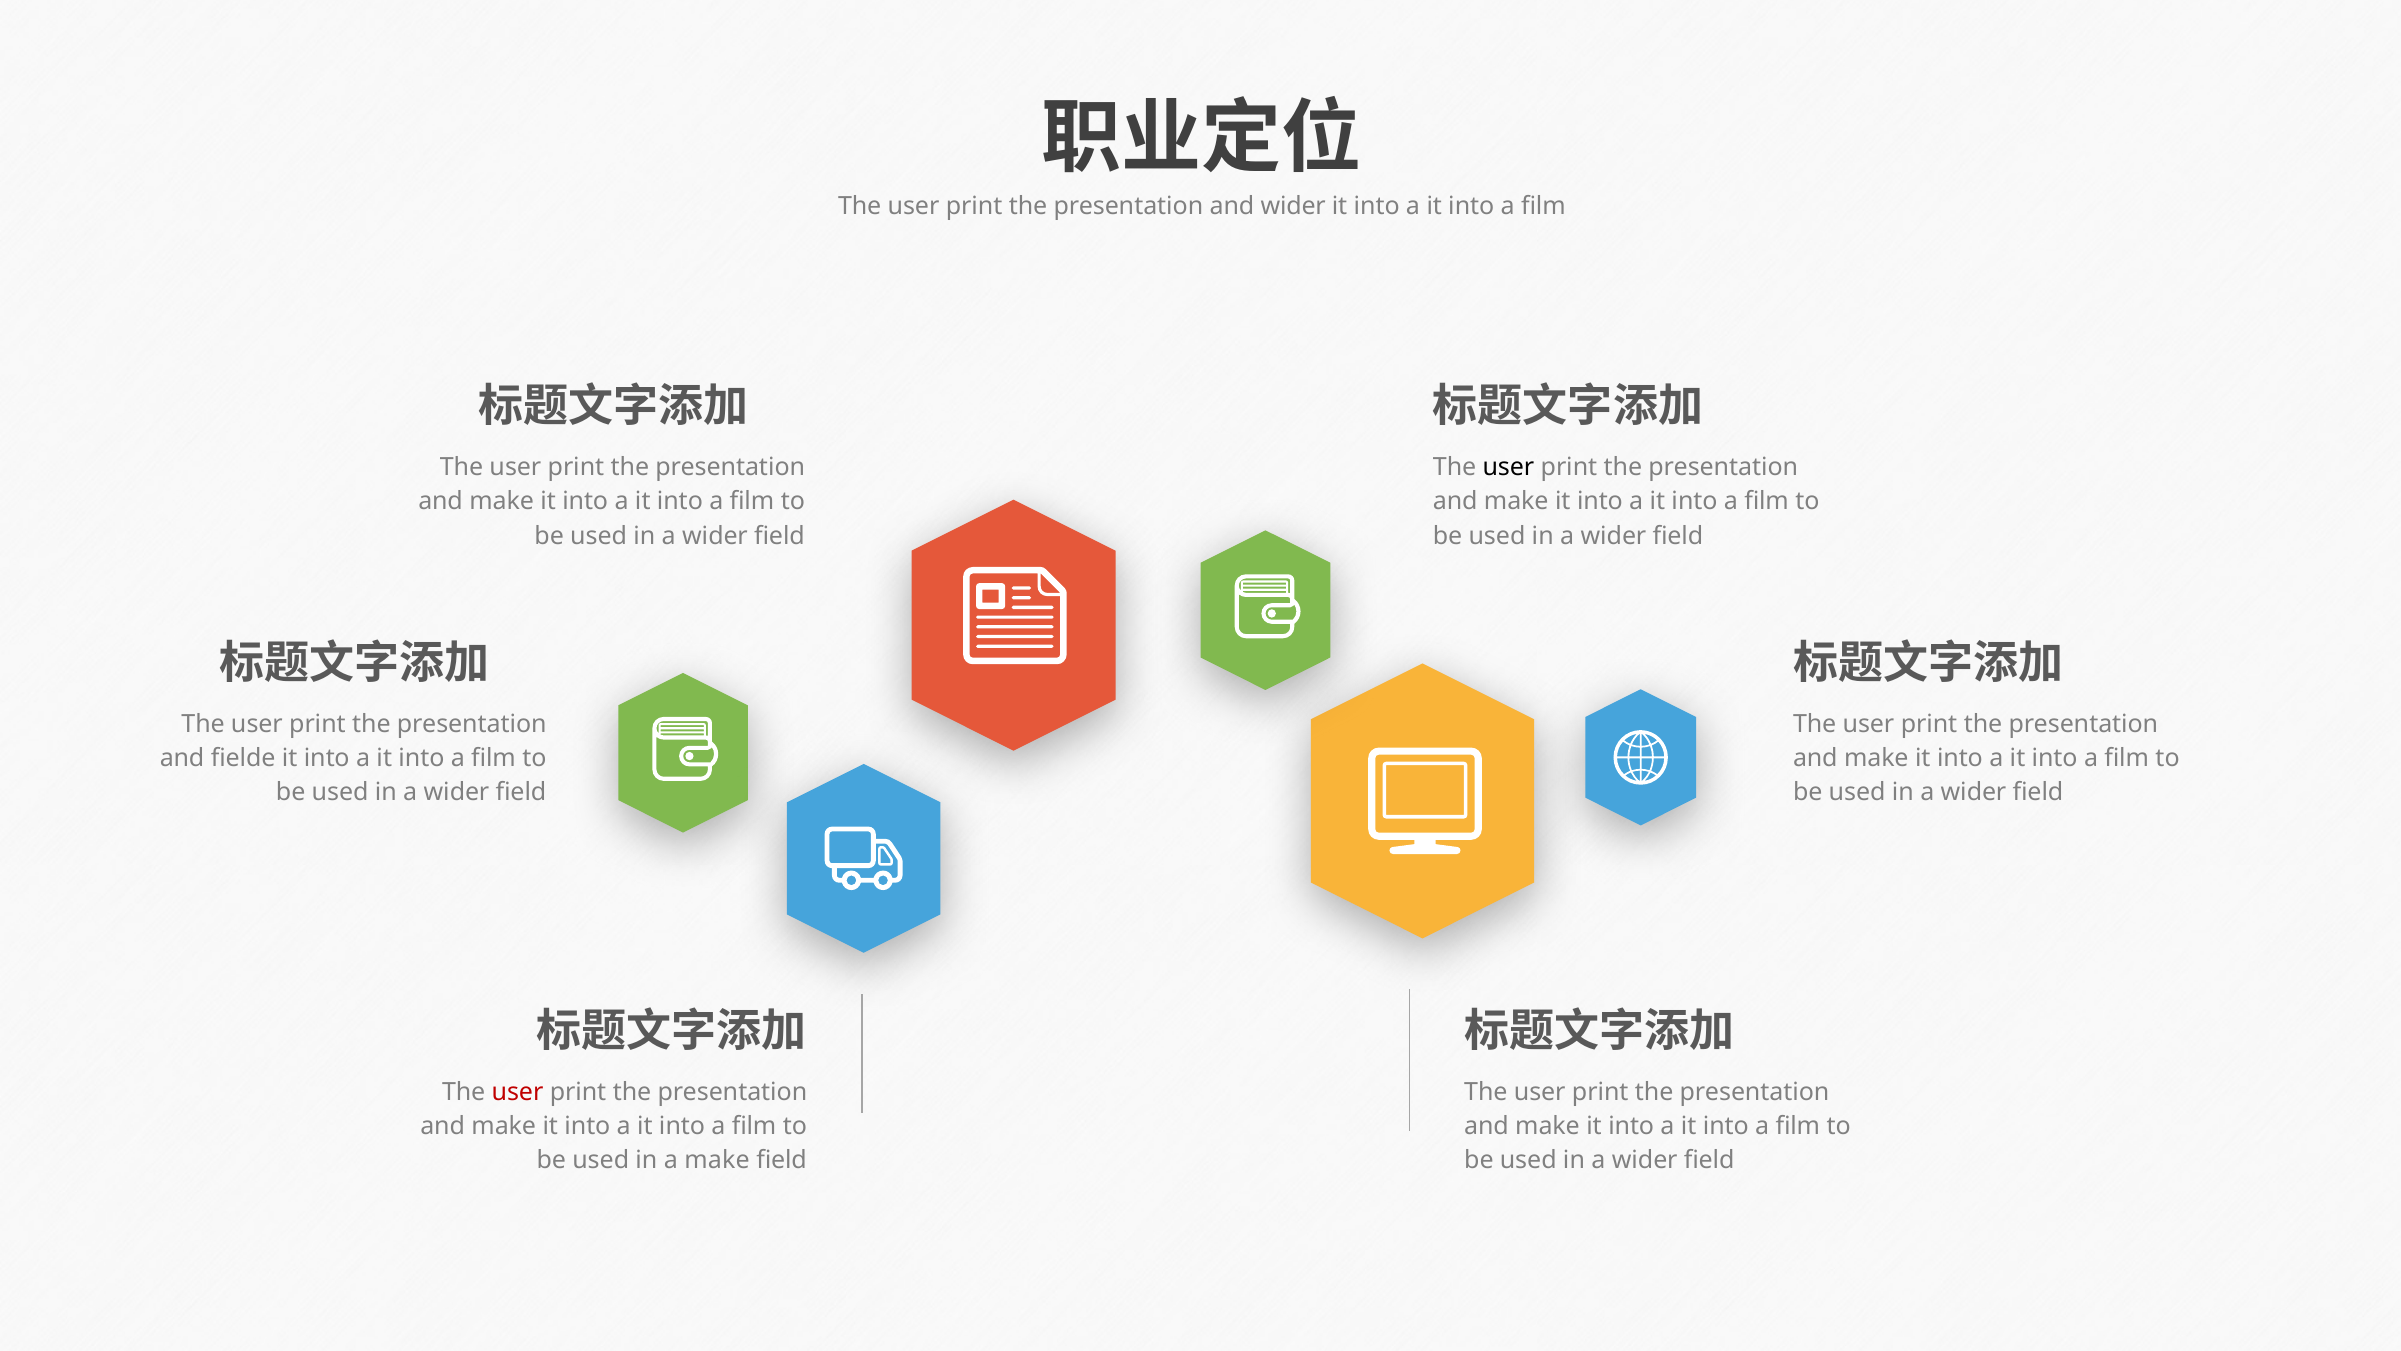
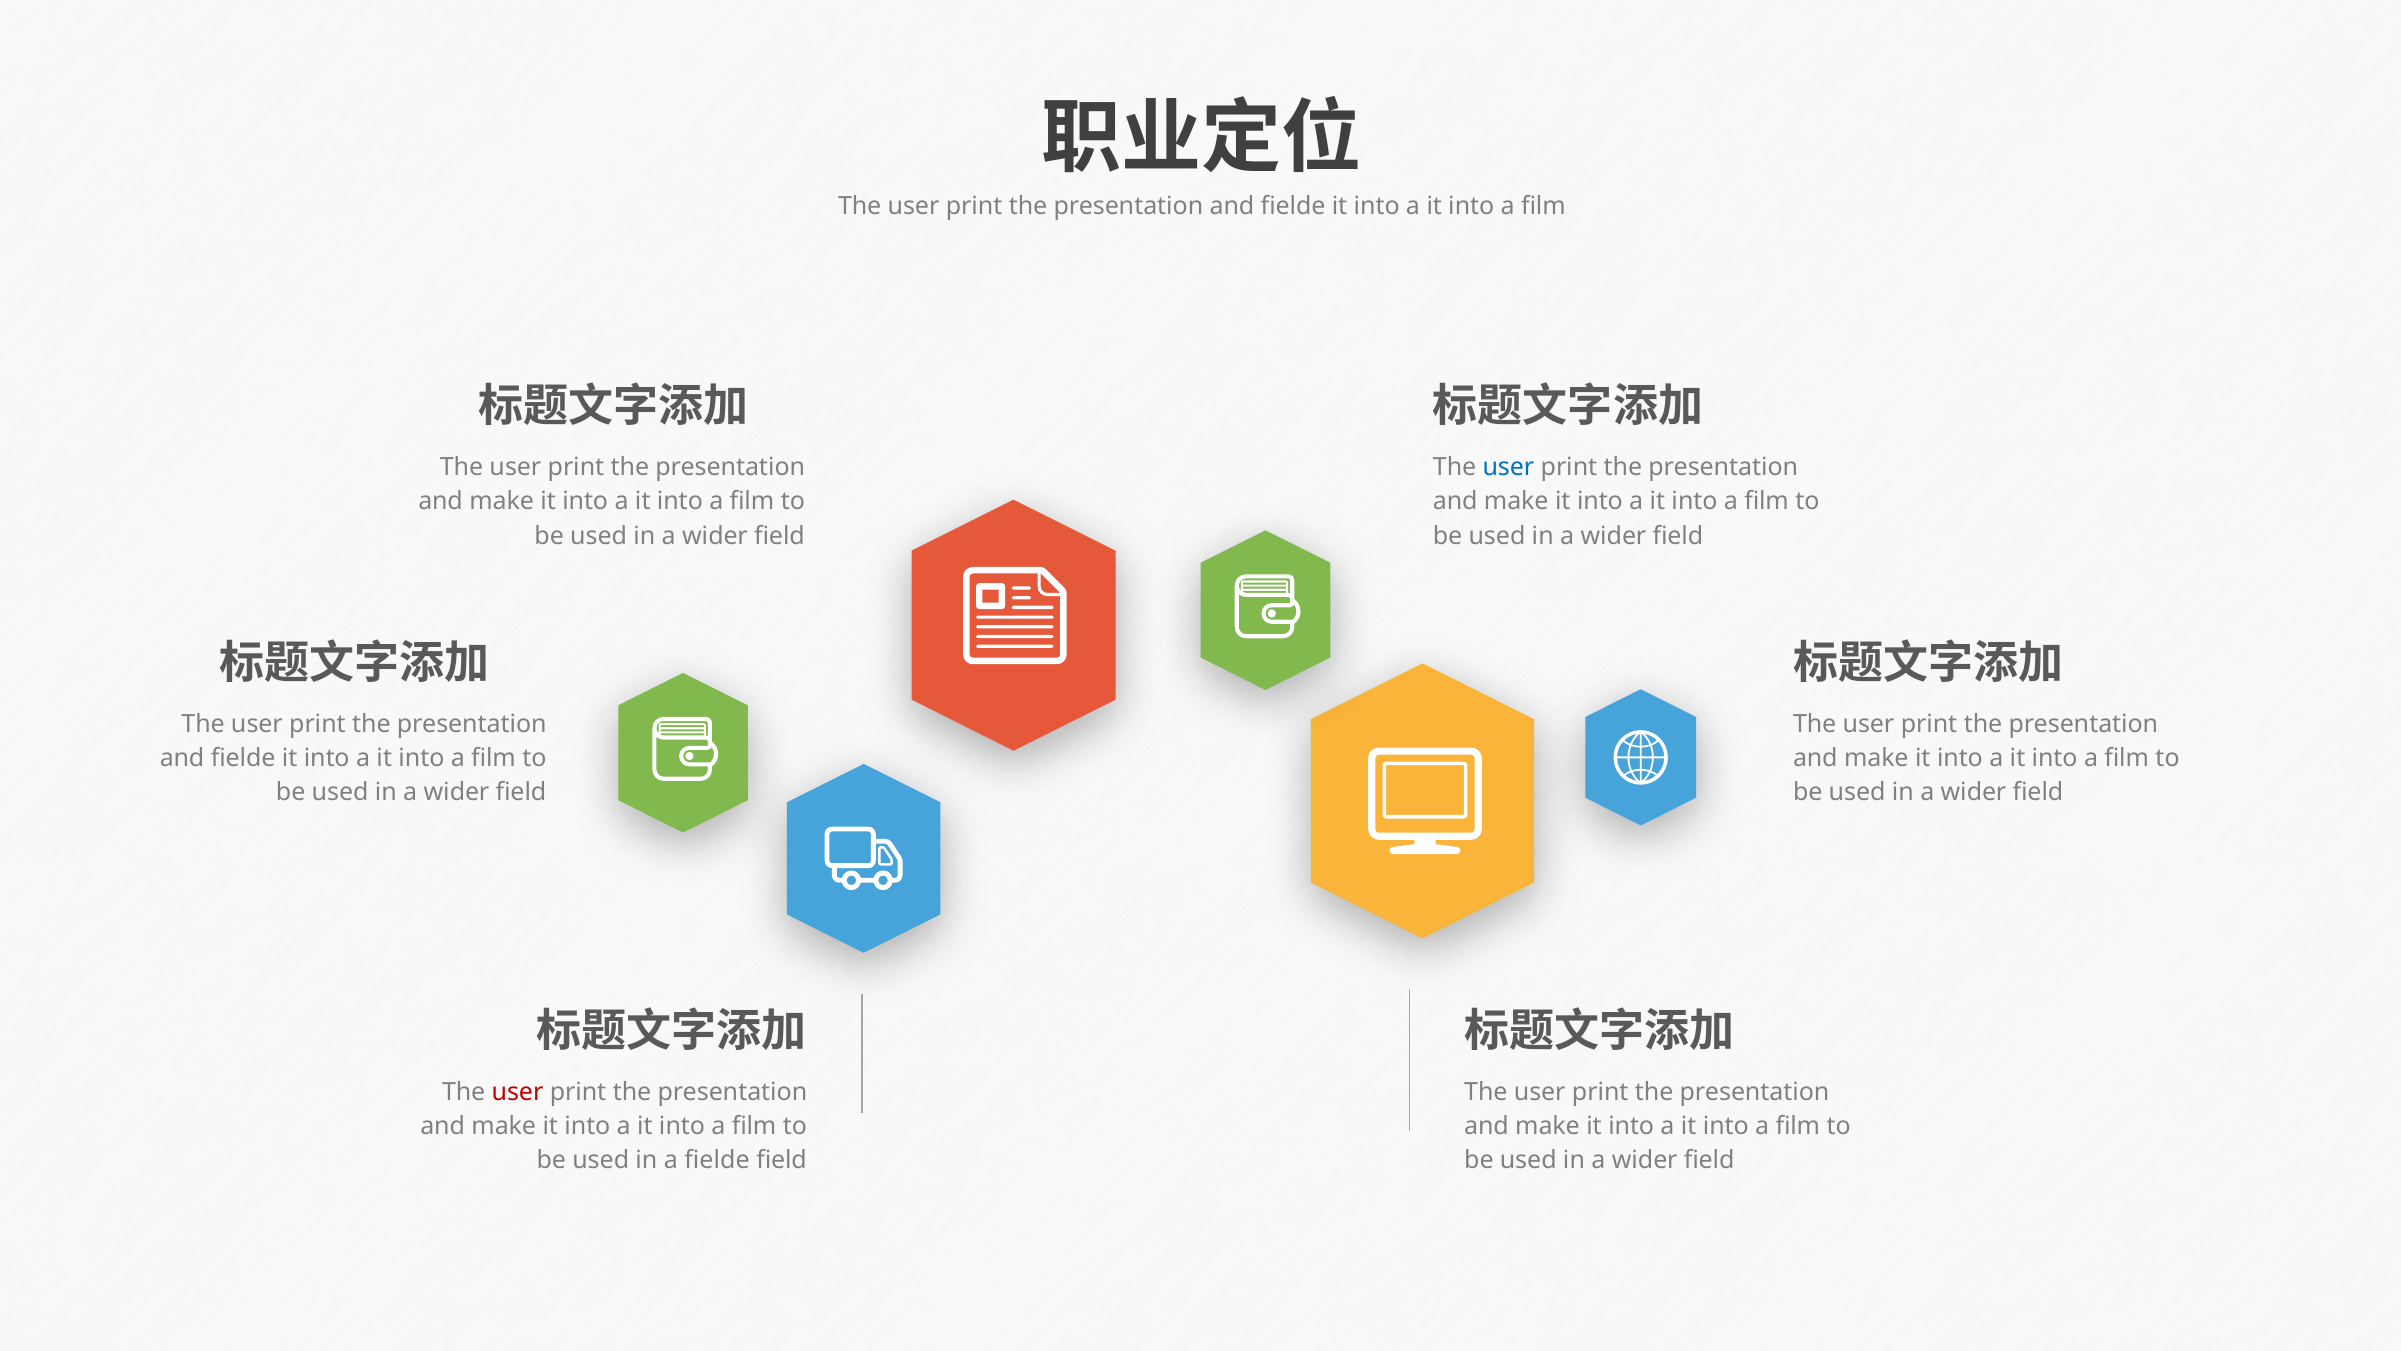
wider: wider -> fielde (1293, 206)
user colour: black -> blue (1508, 467)
a make: make -> fielde (717, 1160)
